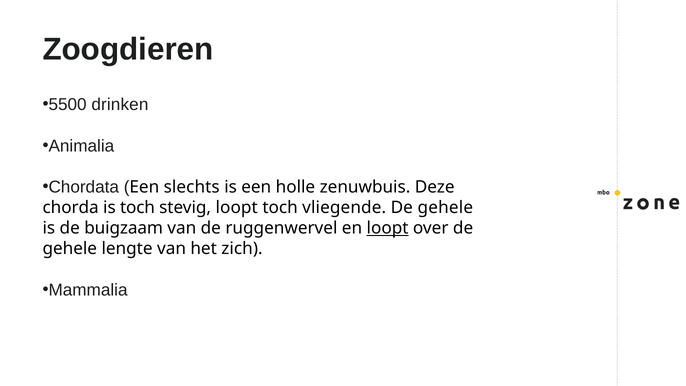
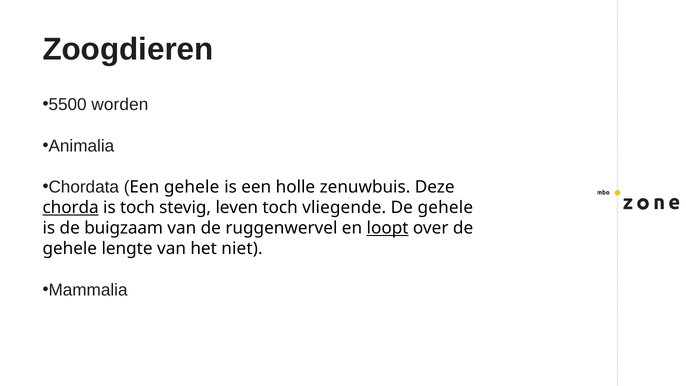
drinken: drinken -> worden (120, 105)
Een slechts: slechts -> gehele (192, 187)
chorda underline: none -> present (71, 208)
stevig loopt: loopt -> leven (237, 208)
zich: zich -> niet (242, 249)
